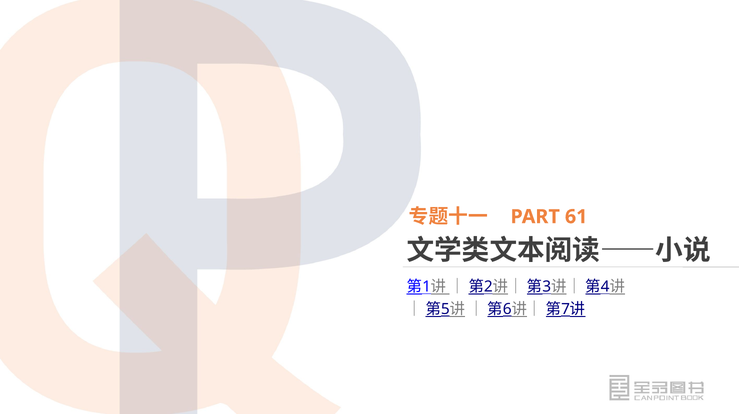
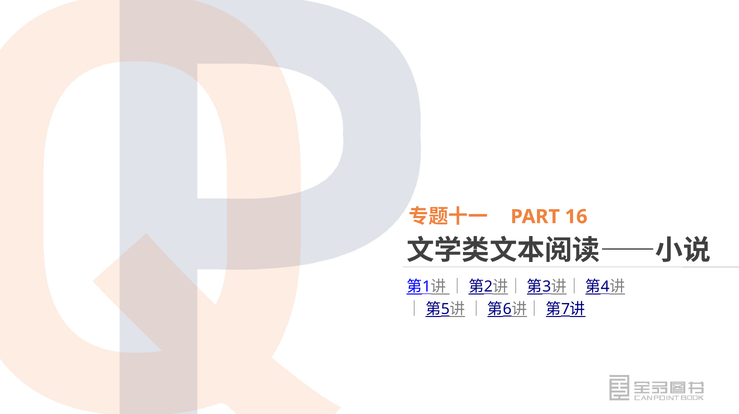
61: 61 -> 16 (576, 217)
